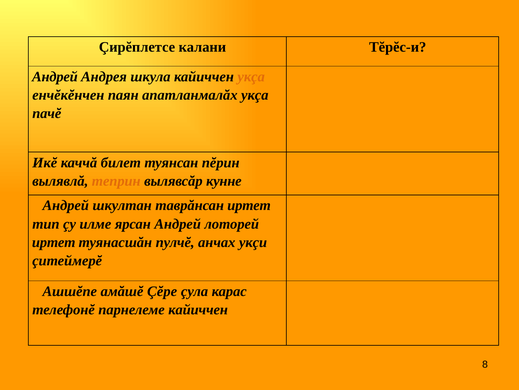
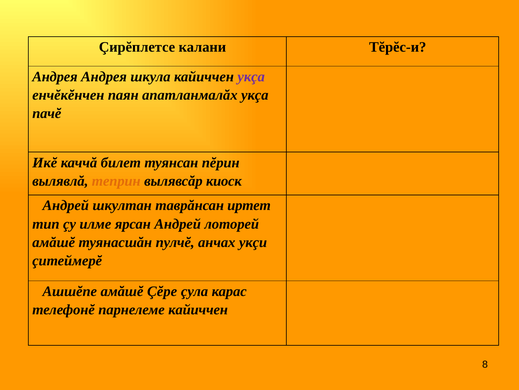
Андрей: Андрей -> Андрея (55, 77)
укçа colour: orange -> purple (251, 77)
кунне: кунне -> киоск (224, 181)
иртет: иртет -> амăшĕ (54, 242)
